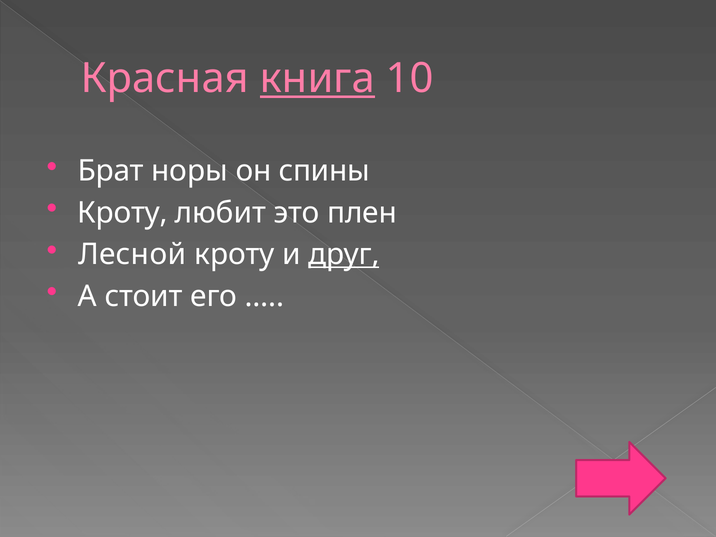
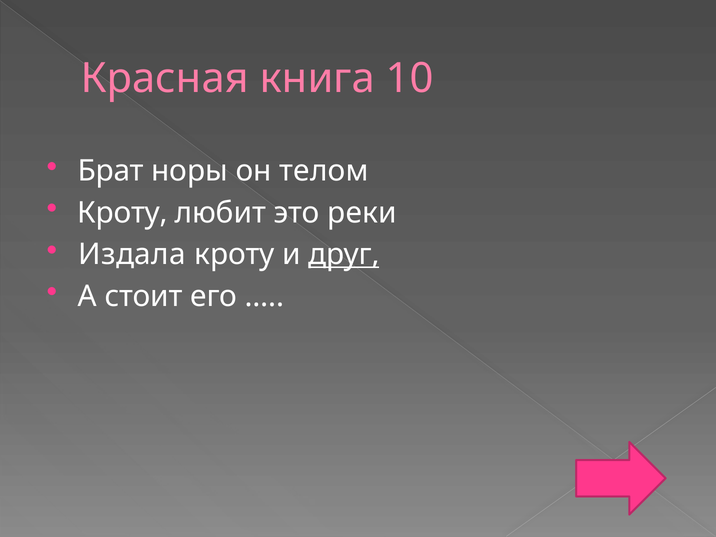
книга underline: present -> none (317, 79)
спины: спины -> телом (324, 171)
плен: плен -> реки (362, 213)
Лесной: Лесной -> Издала (132, 254)
